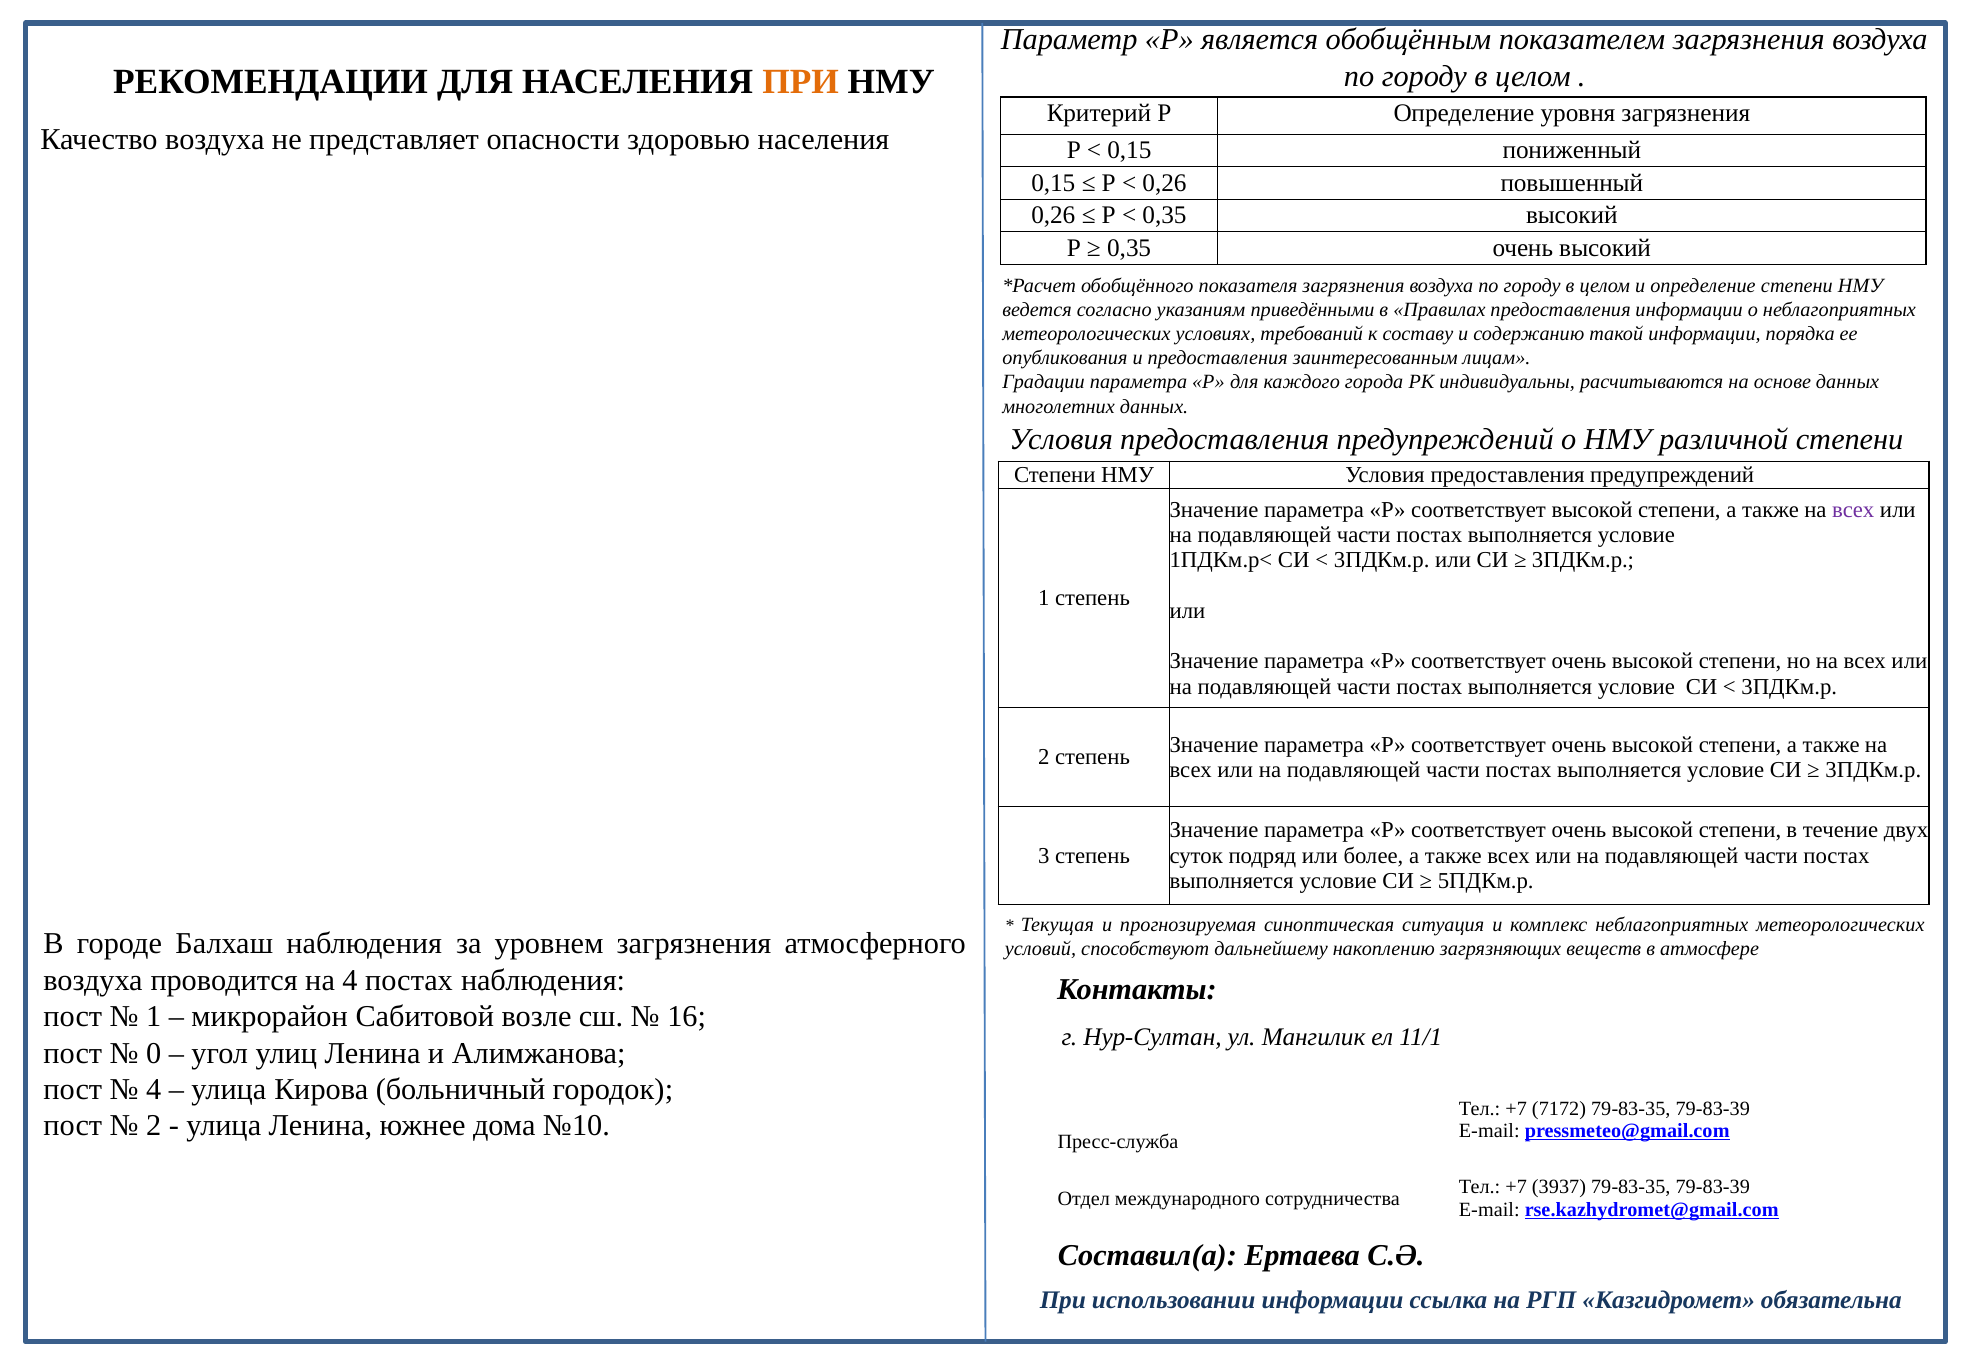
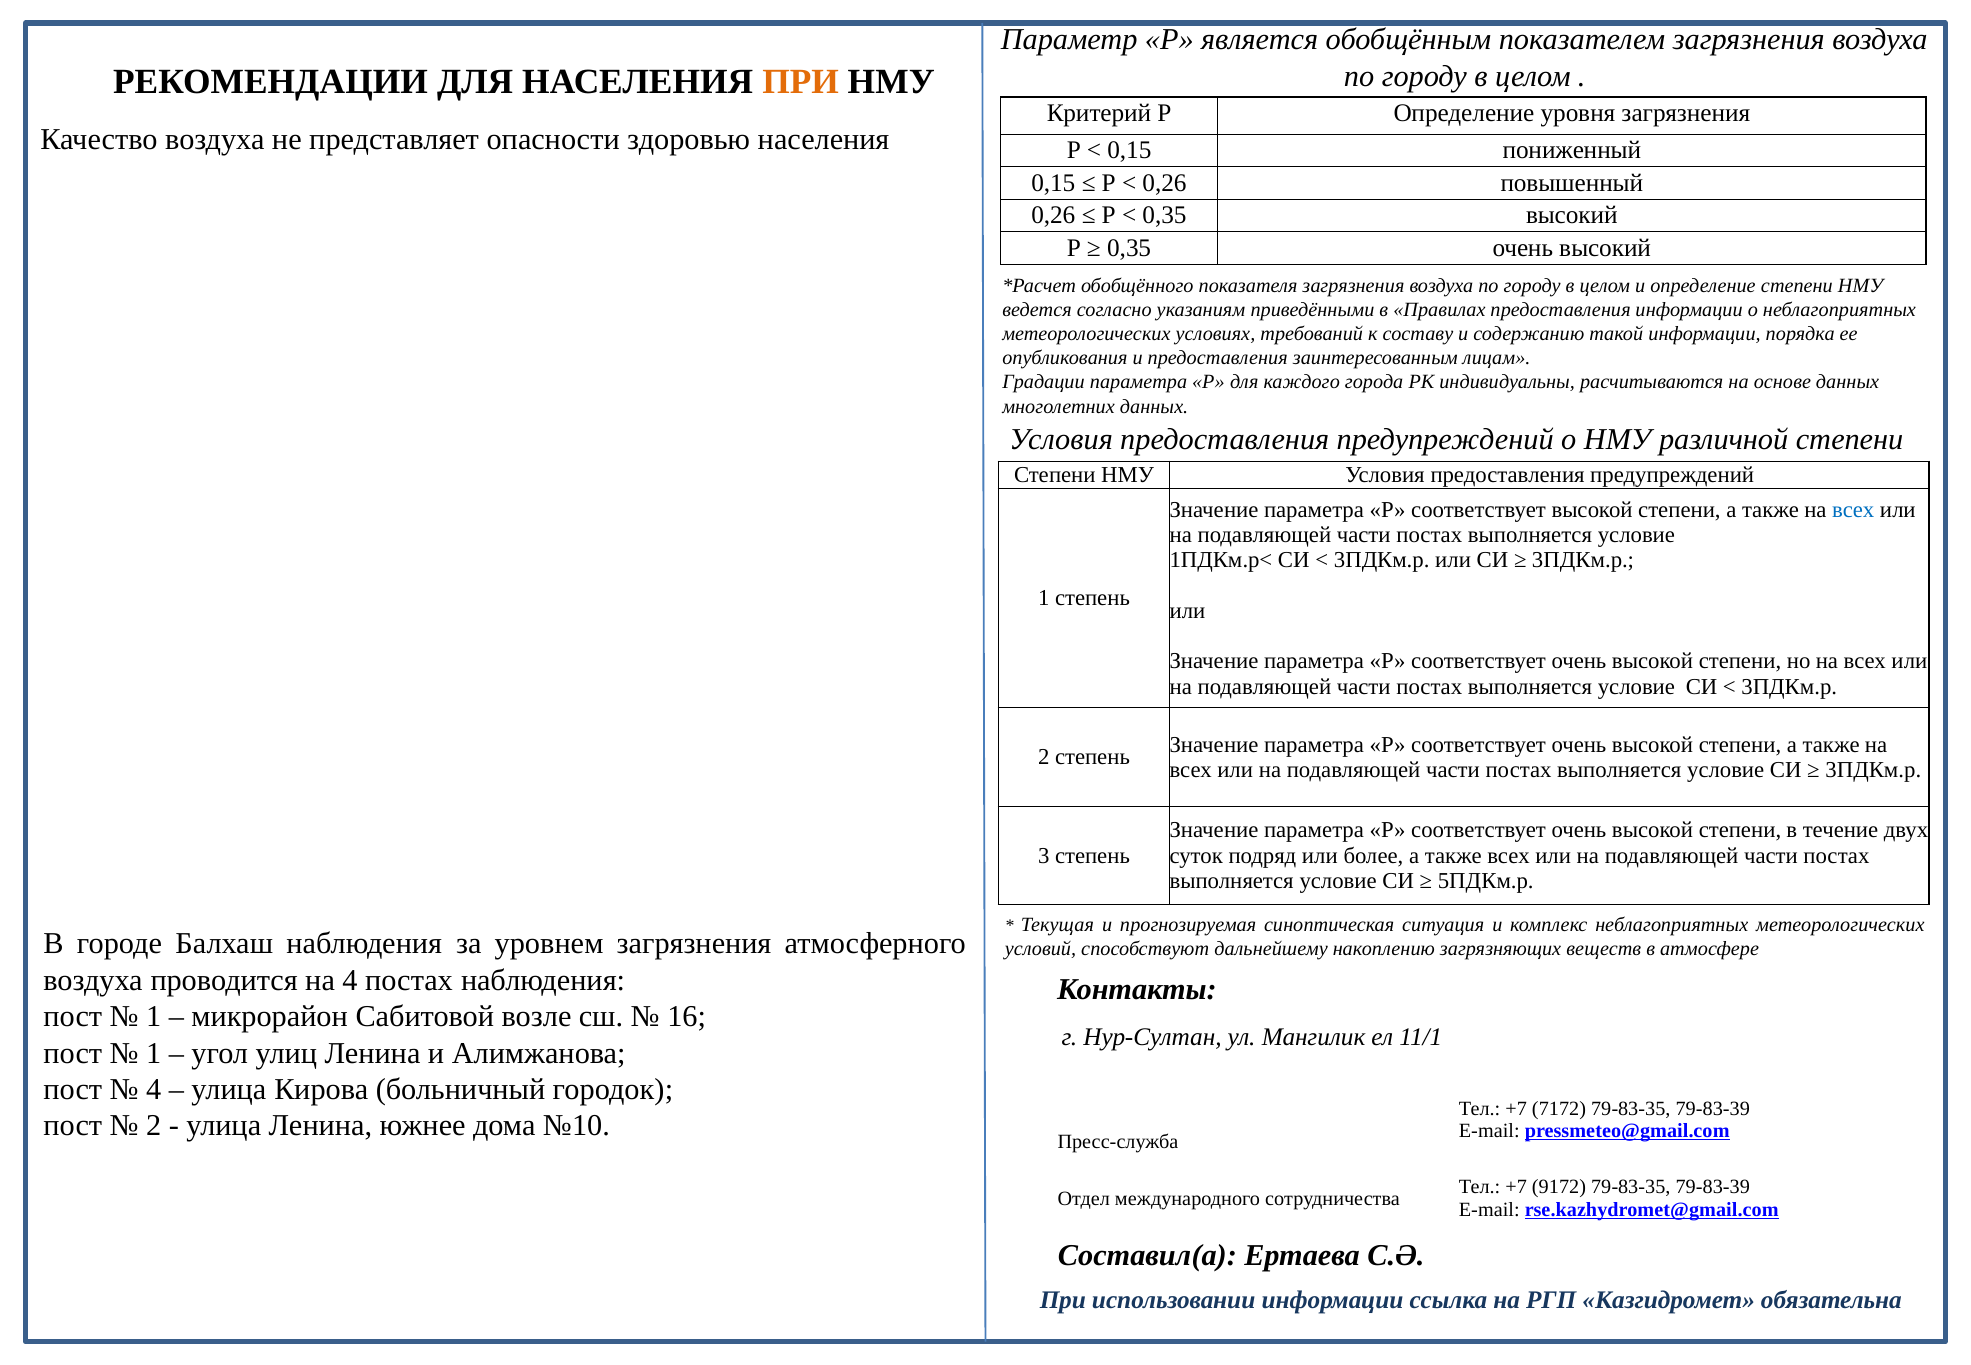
всех colour: purple -> blue (1853, 510)
0: 0 -> 1 (154, 1053)
3937: 3937 -> 9172 (1559, 1187)
